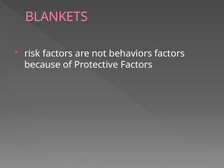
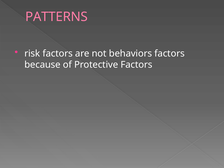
BLANKETS: BLANKETS -> PATTERNS (57, 17)
